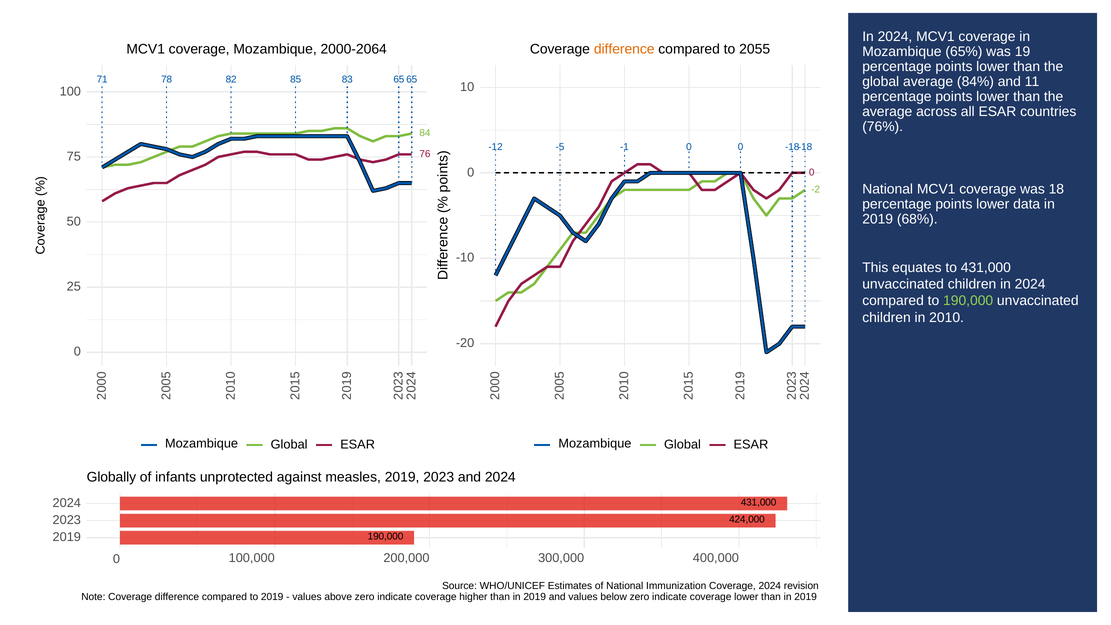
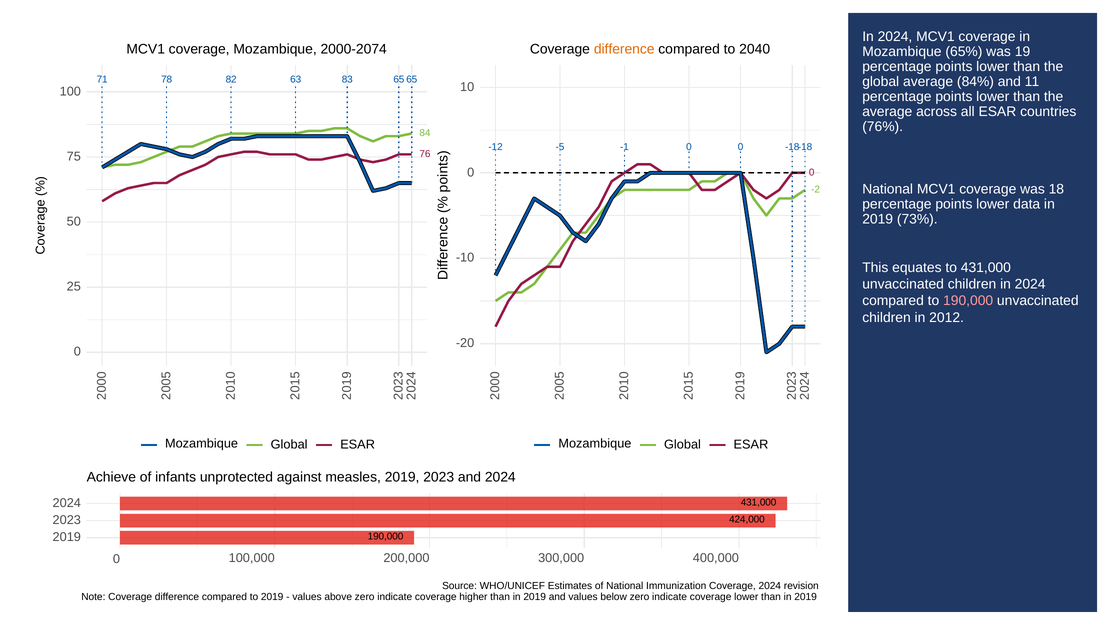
2000-2064: 2000-2064 -> 2000-2074 (354, 49)
2055: 2055 -> 2040 (755, 49)
85: 85 -> 63 (296, 79)
68%: 68% -> 73% (917, 219)
190,000 colour: light green -> pink (968, 301)
2010: 2010 -> 2012 (947, 317)
Globally: Globally -> Achieve (111, 477)
